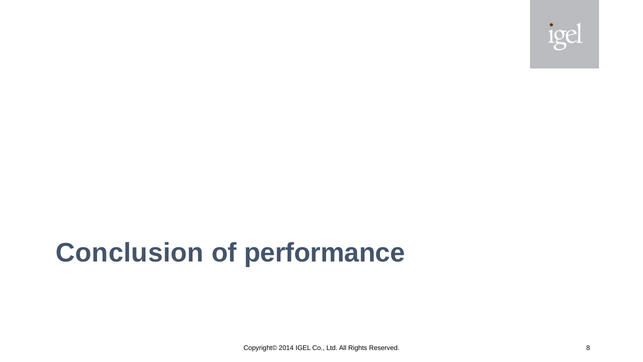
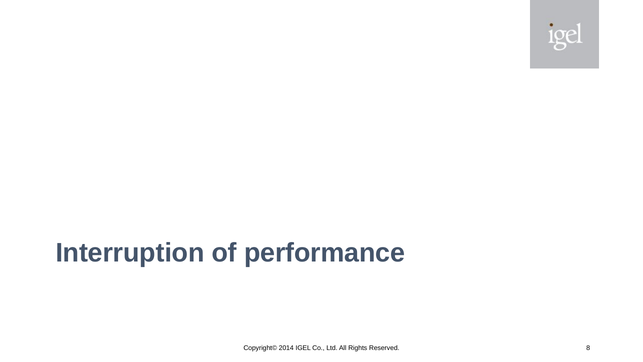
Conclusion: Conclusion -> Interruption (130, 253)
